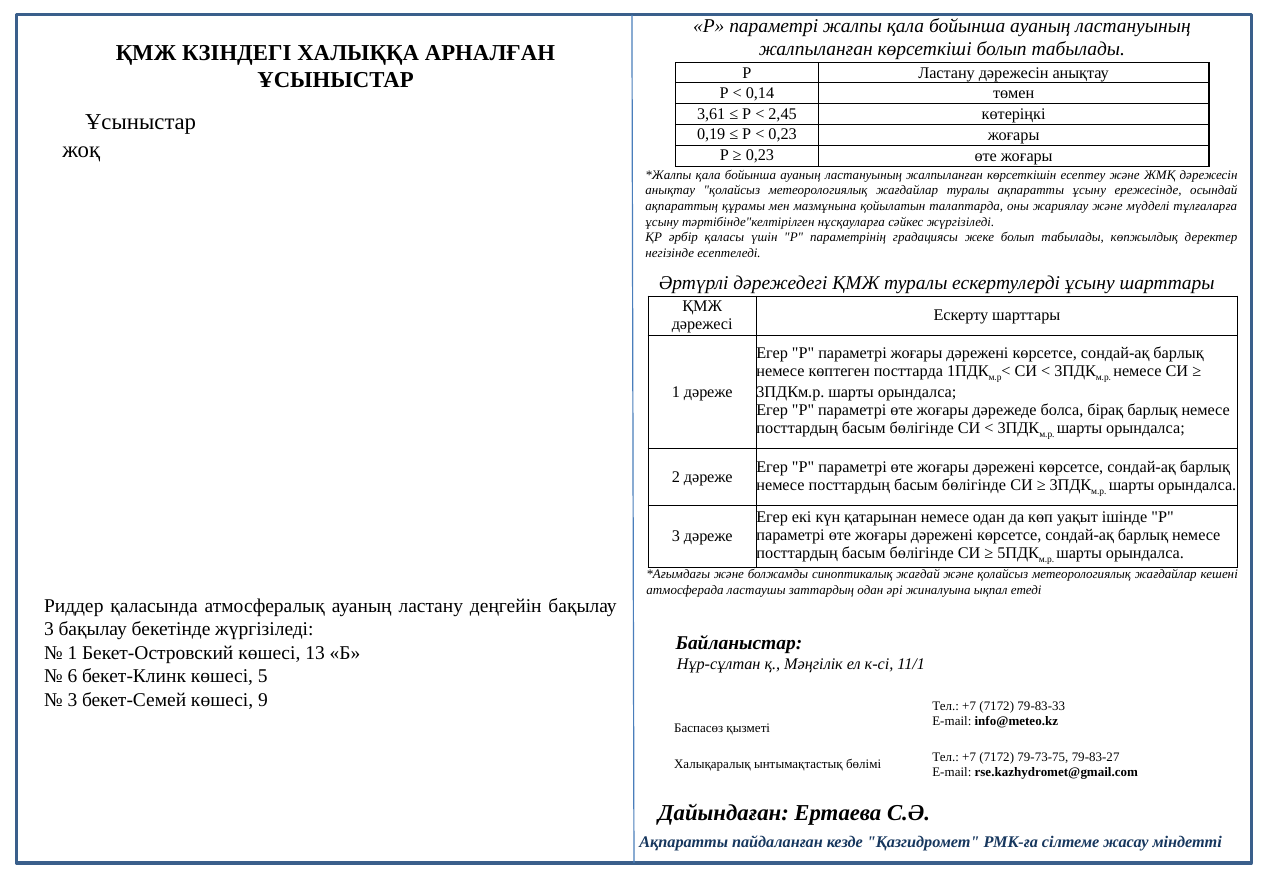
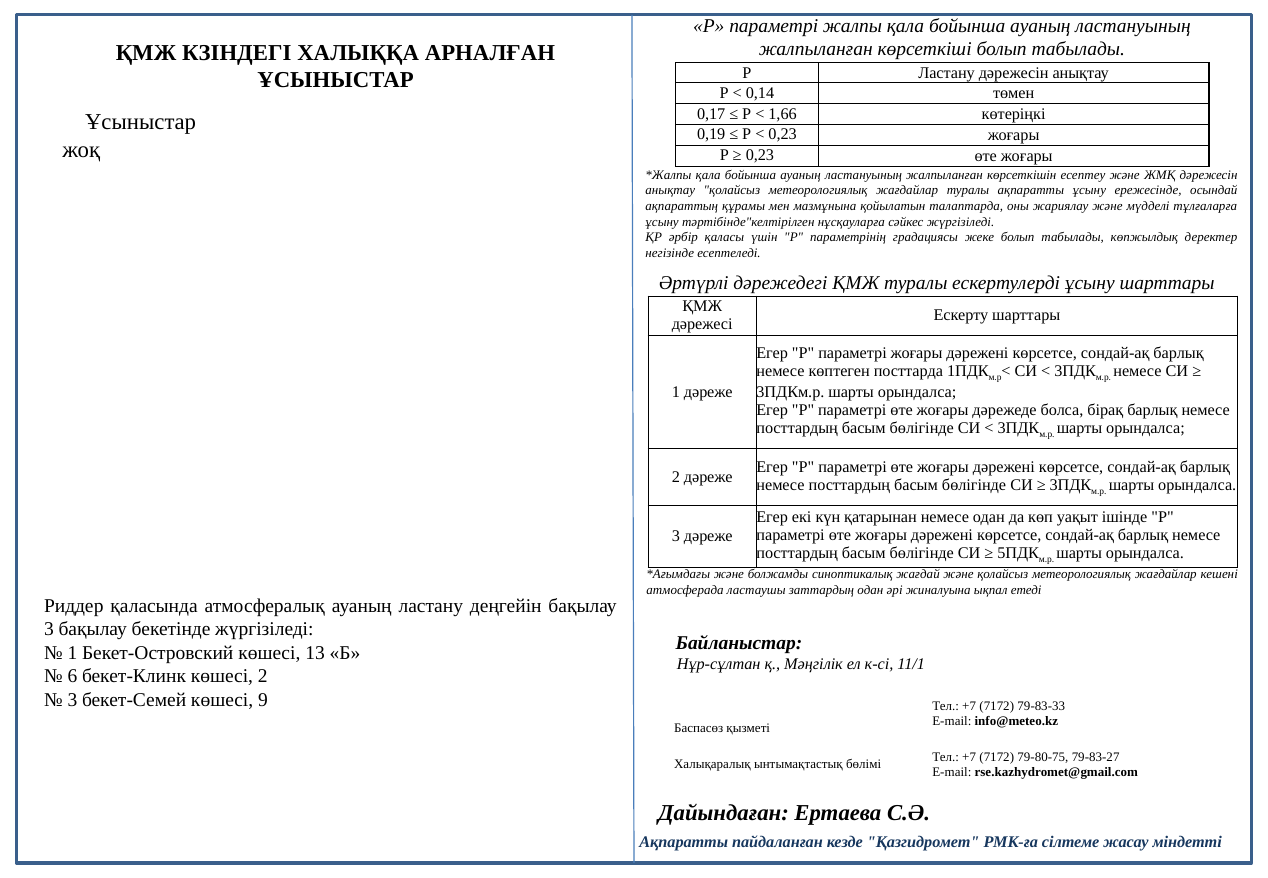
3,61: 3,61 -> 0,17 (711, 114)
2,45: 2,45 -> 1,66 (783, 114)
көшесі 5: 5 -> 2 (263, 676)
79-73-75: 79-73-75 -> 79-80-75 (1043, 757)
